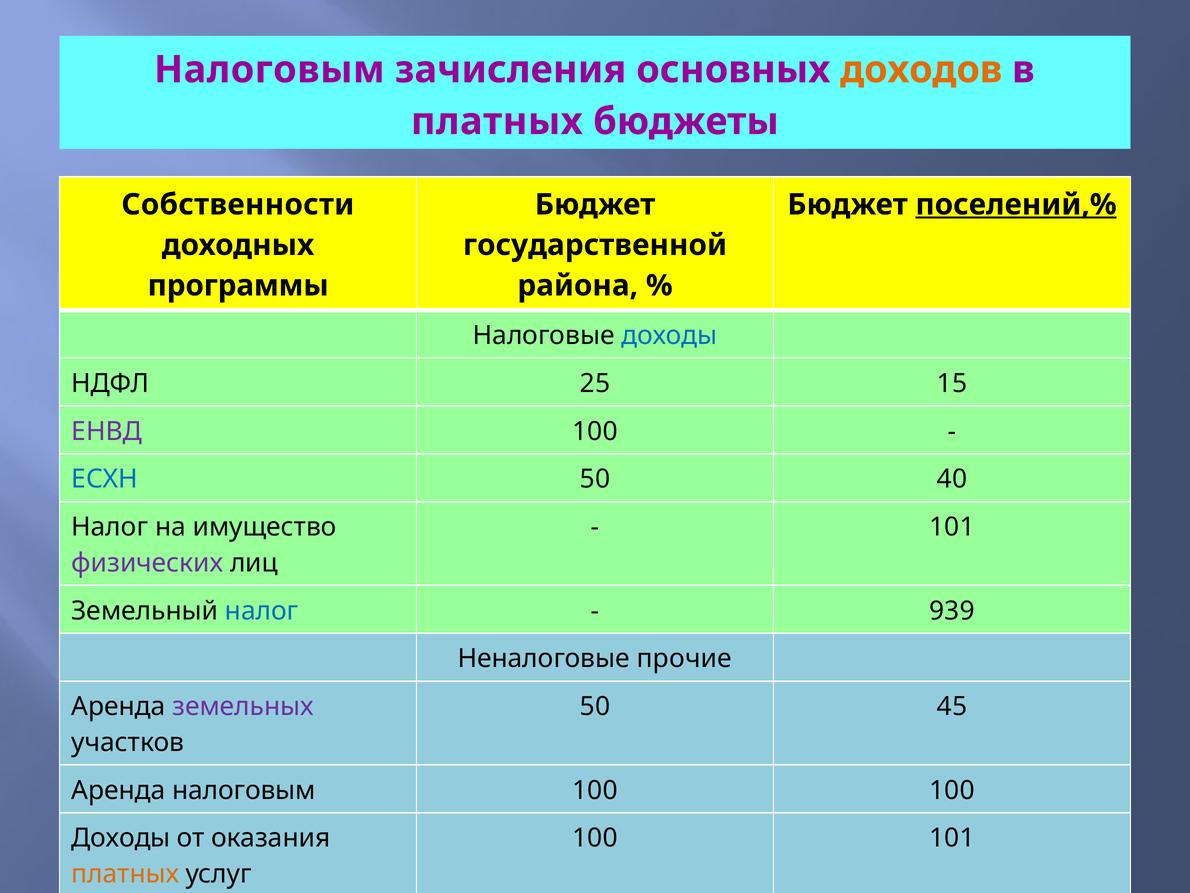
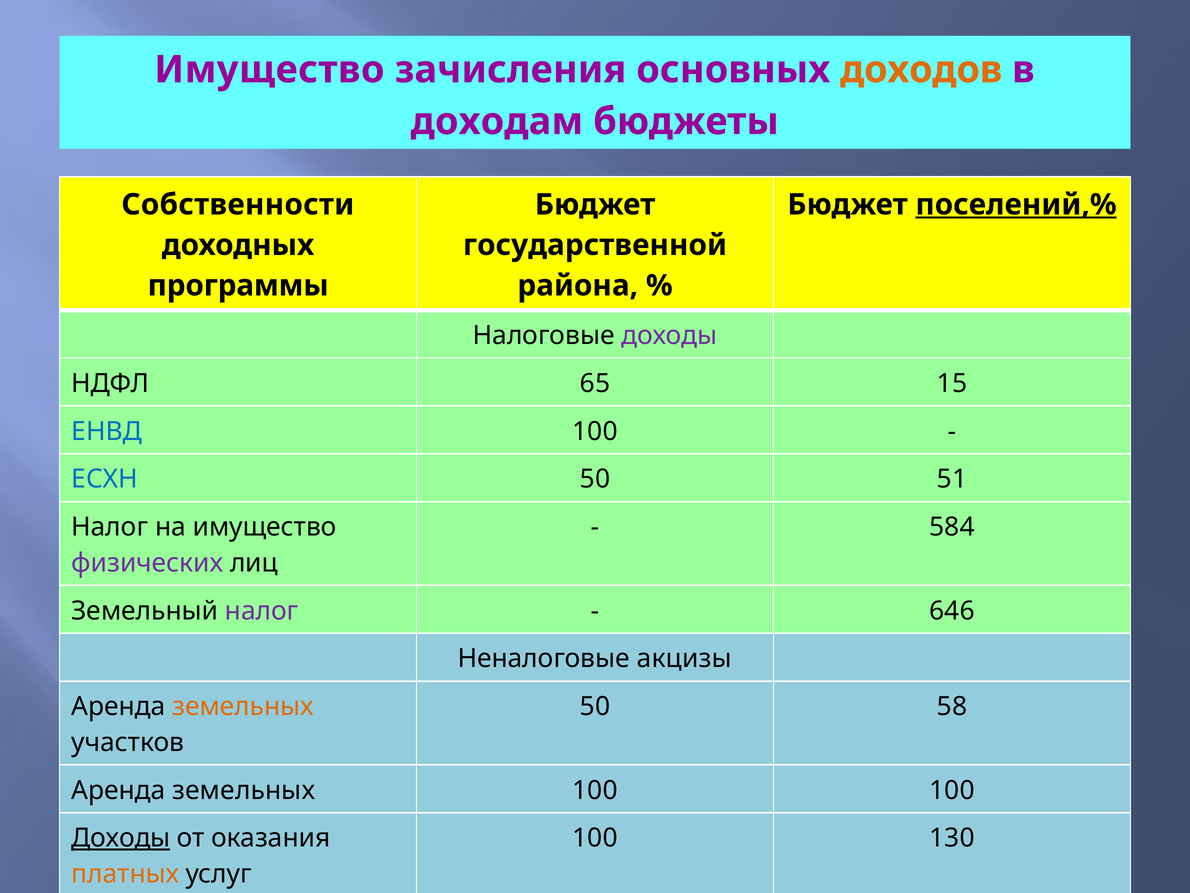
Налоговым: Налоговым -> Имущество (269, 70)
платных: платных -> доходам (497, 121)
доходы colour: blue -> purple (669, 335)
25: 25 -> 65 (595, 383)
ЕНВД colour: purple -> blue (107, 431)
40: 40 -> 51 (952, 479)
101: 101 -> 584 (952, 527)
налог colour: blue -> purple (262, 610)
939: 939 -> 646 (952, 610)
прочие: прочие -> акцизы (684, 658)
земельных colour: purple -> orange (243, 706)
45: 45 -> 58 (952, 706)
налоговым: налоговым -> земельных (244, 790)
Доходы underline: none -> present (121, 838)
100 101: 101 -> 130 (952, 838)
